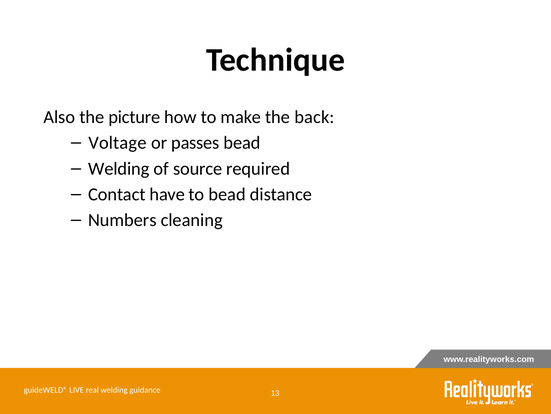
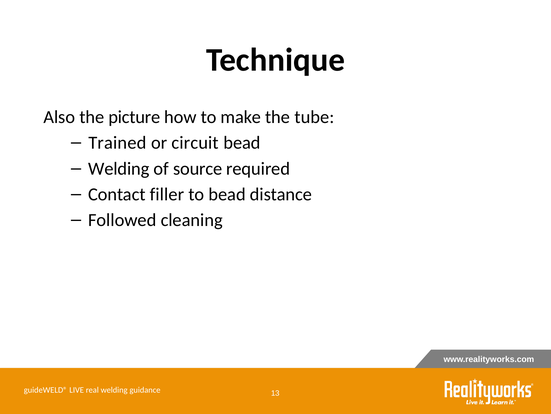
back: back -> tube (314, 117)
Voltage: Voltage -> Trained (117, 143)
passes: passes -> circuit (195, 143)
have: have -> filler (167, 194)
Numbers: Numbers -> Followed (122, 220)
